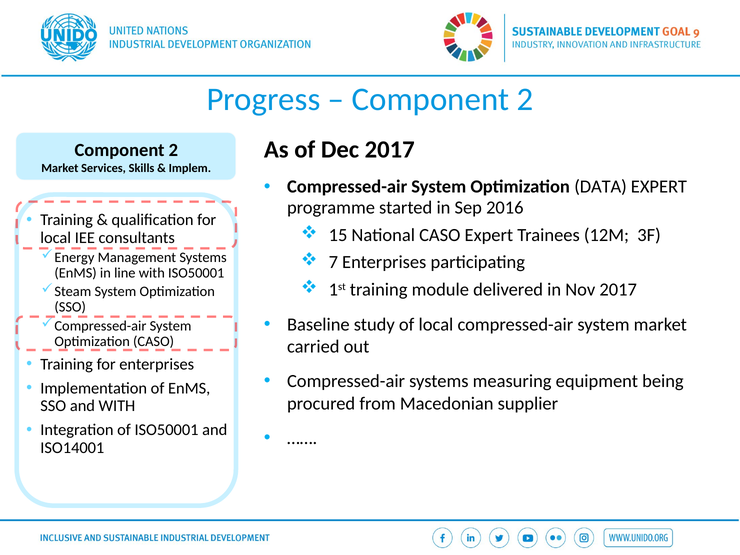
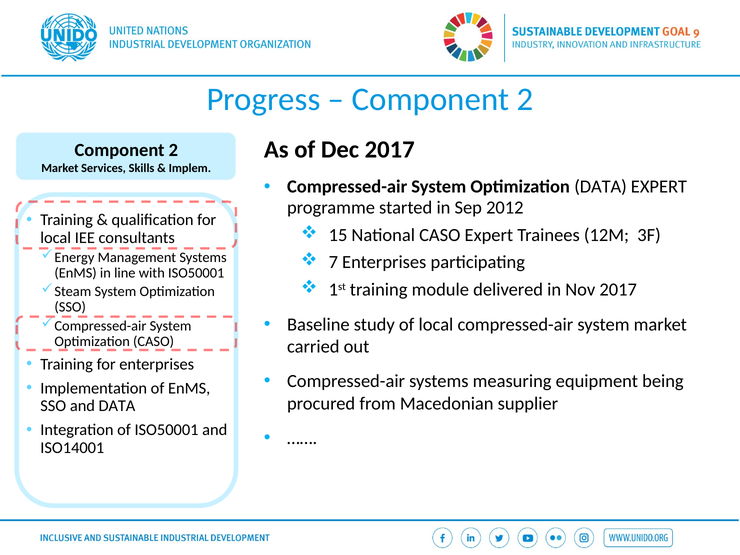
2016: 2016 -> 2012 (505, 208)
and WITH: WITH -> DATA (117, 406)
